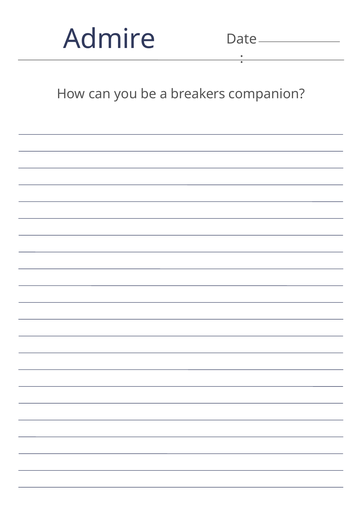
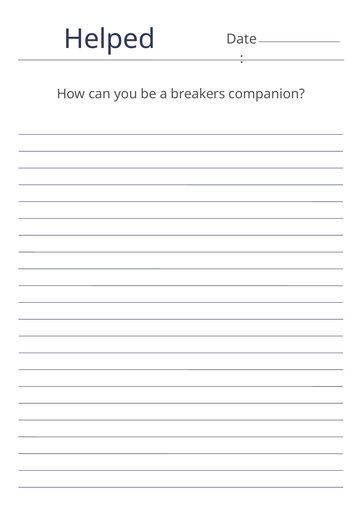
Admire: Admire -> Helped (109, 39)
